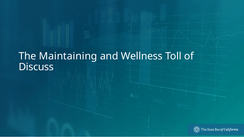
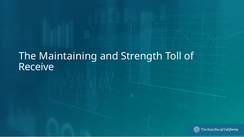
Wellness: Wellness -> Strength (142, 56)
Discuss: Discuss -> Receive (36, 67)
